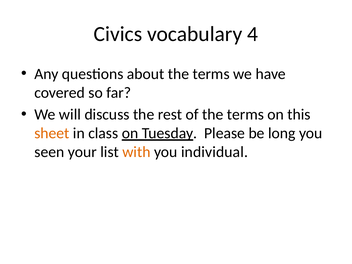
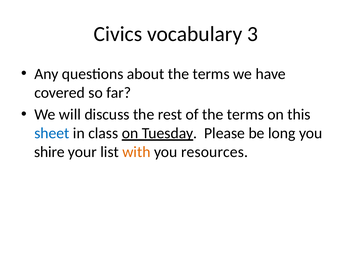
4: 4 -> 3 (253, 34)
sheet colour: orange -> blue (52, 133)
seen: seen -> shire (49, 152)
individual: individual -> resources (214, 152)
